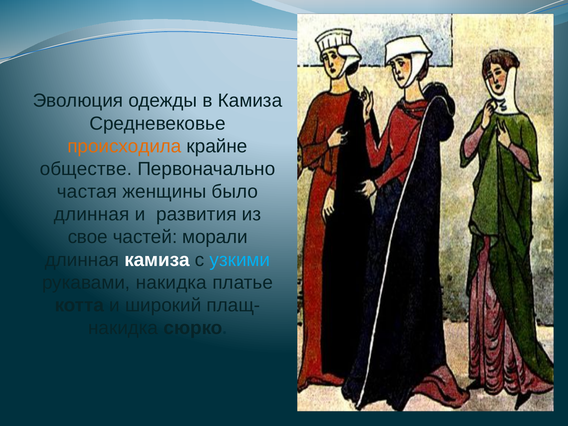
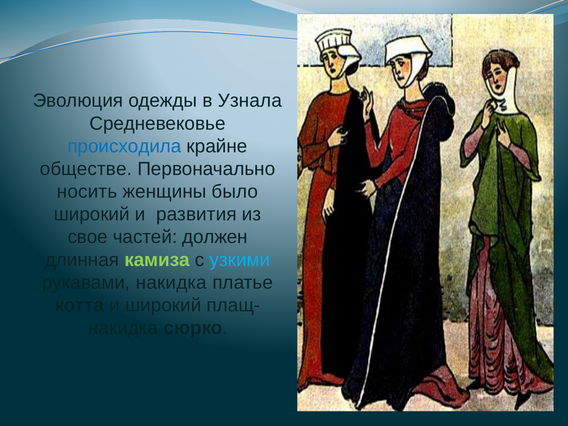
в Камиза: Камиза -> Узнала (250, 101)
происходила colour: orange -> blue (124, 146)
частая: частая -> носить (87, 192)
длинная: длинная -> широкий (92, 214)
морали: морали -> должен (215, 237)
камиза colour: white -> light green (157, 260)
